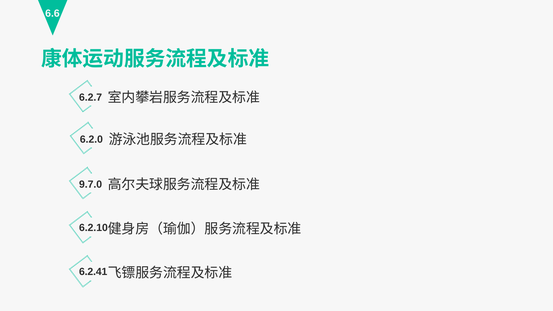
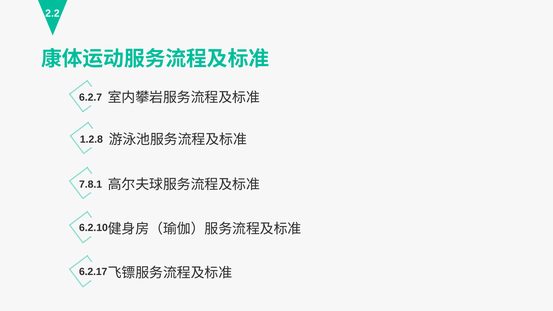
6.6: 6.6 -> 2.2 (52, 13)
6.2.0: 6.2.0 -> 1.2.8 (91, 139)
9.7.0: 9.7.0 -> 7.8.1 (91, 184)
6.2.41: 6.2.41 -> 6.2.17 (93, 272)
